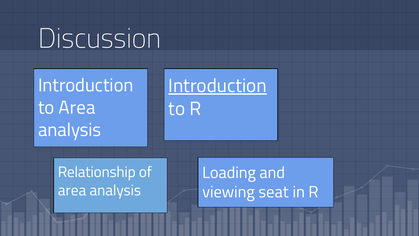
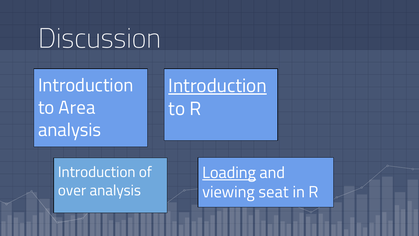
Relationship: Relationship -> Introduction (97, 172)
Loading underline: none -> present (229, 172)
area: area -> over (72, 190)
